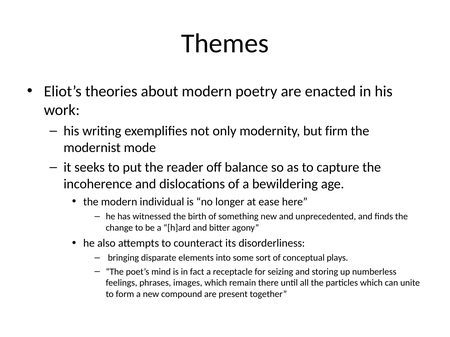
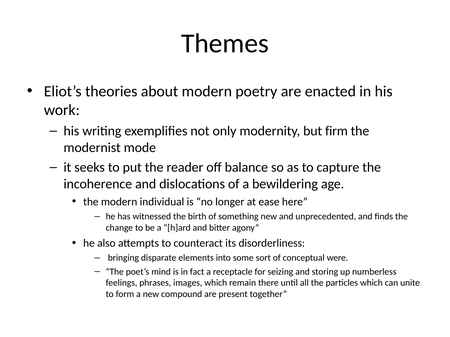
plays: plays -> were (337, 258)
